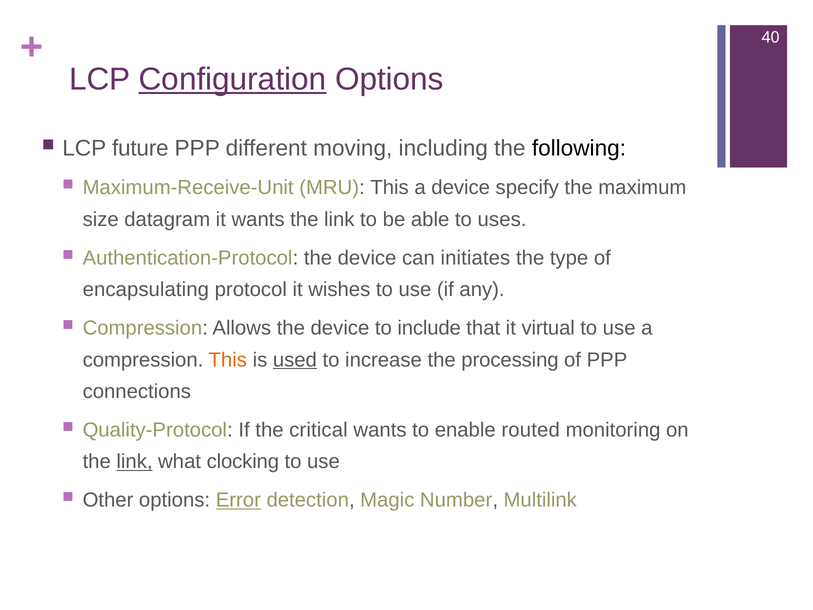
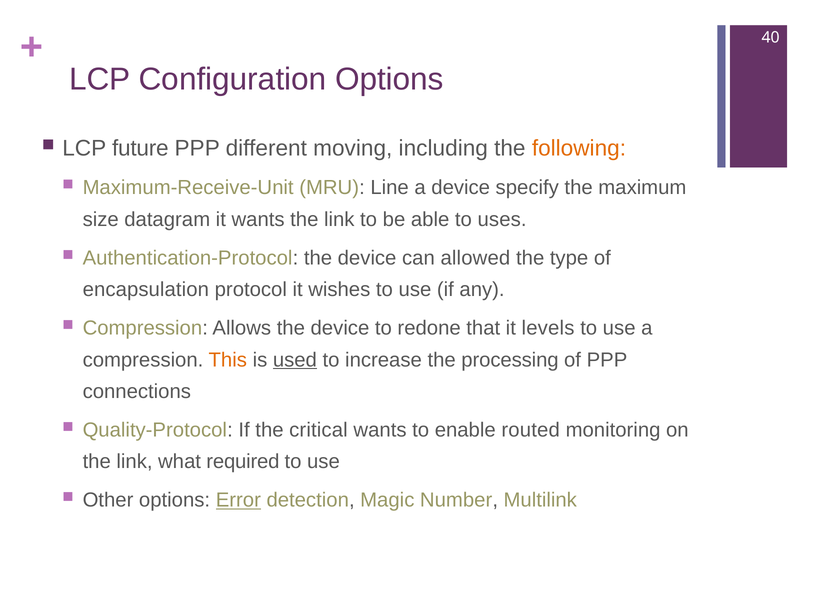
Configuration underline: present -> none (233, 79)
following colour: black -> orange (579, 148)
MRU This: This -> Line (390, 188)
initiates: initiates -> allowed (475, 258)
encapsulating: encapsulating -> encapsulation (146, 290)
include: include -> redone (429, 328)
virtual: virtual -> levels (548, 328)
link underline: present -> none (135, 462)
clocking: clocking -> required (243, 462)
